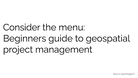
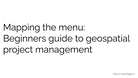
Consider: Consider -> Mapping (22, 27)
